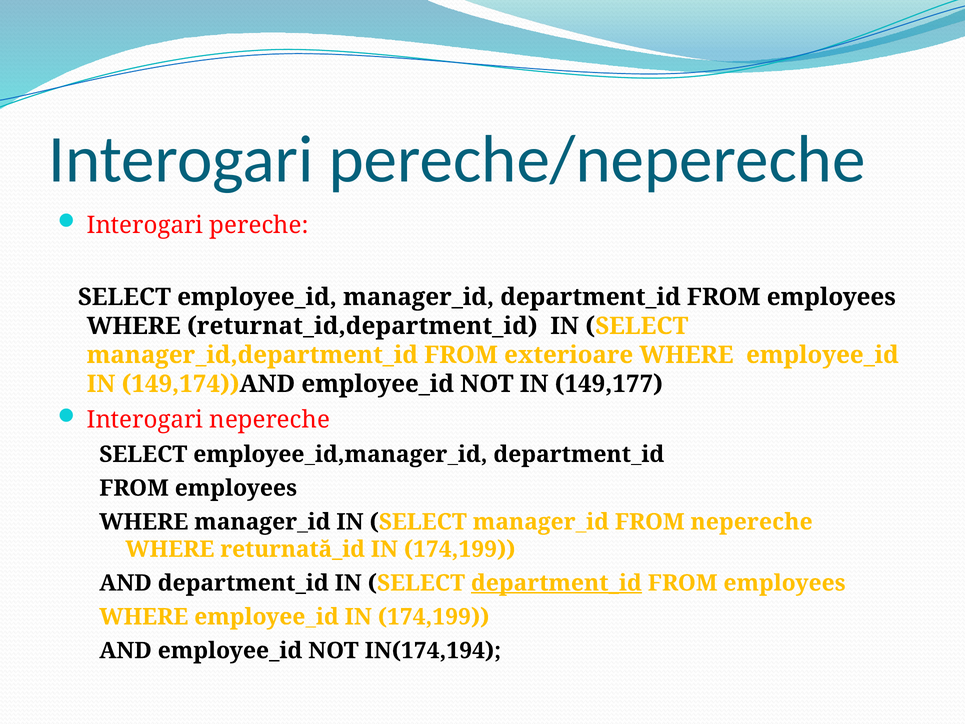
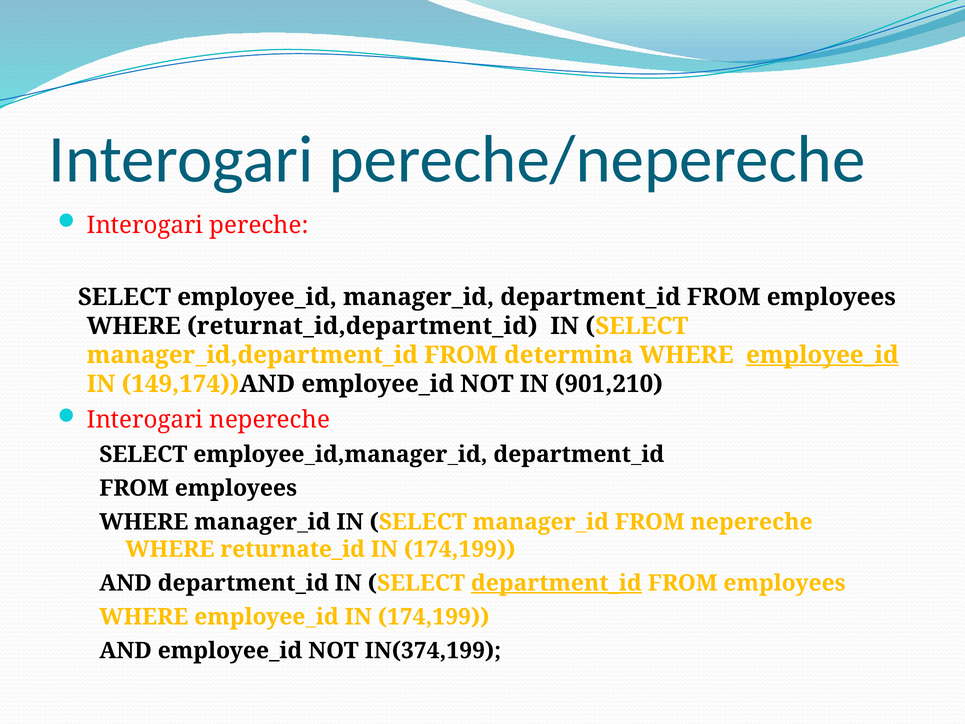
exterioare: exterioare -> determina (569, 355)
employee_id underline: none -> present (822, 355)
149,177: 149,177 -> 901,210 (609, 384)
returnată_id: returnată_id -> returnate_id (293, 549)
IN(174,194: IN(174,194 -> IN(374,199 (433, 650)
